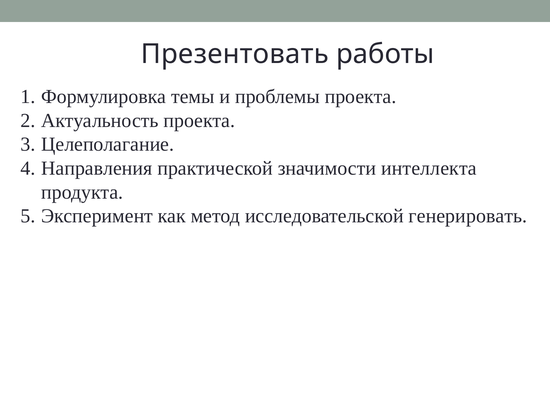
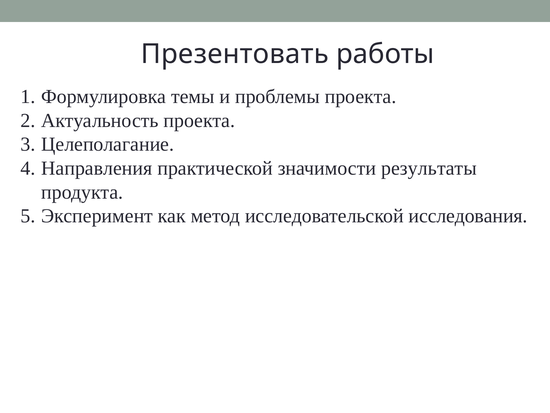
интеллекта: интеллекта -> результаты (429, 168)
генерировать: генерировать -> исследования (468, 216)
